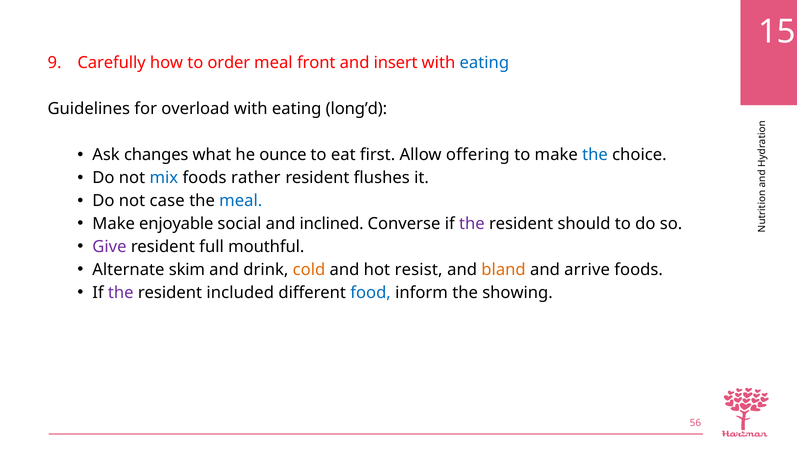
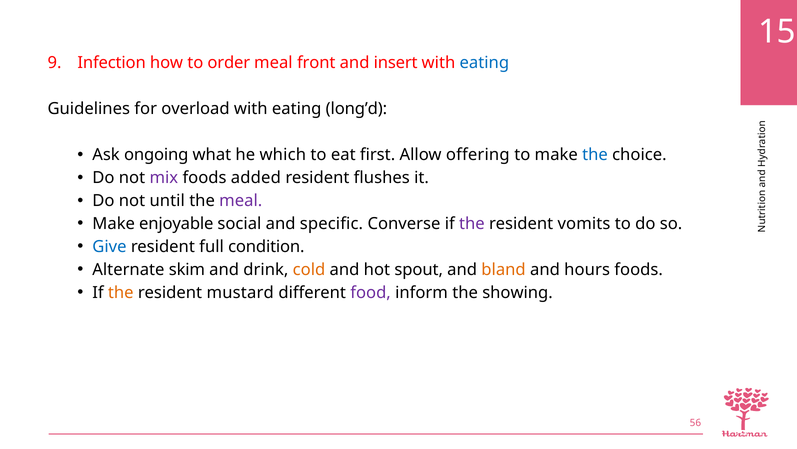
Carefully: Carefully -> Infection (112, 63)
changes: changes -> ongoing (156, 155)
ounce: ounce -> which (283, 155)
mix colour: blue -> purple (164, 177)
rather: rather -> added (256, 177)
case: case -> until (167, 200)
meal colour: blue -> purple (241, 200)
inclined: inclined -> specific (331, 223)
should: should -> vomits (584, 223)
Give colour: purple -> blue (109, 246)
mouthful: mouthful -> condition (266, 246)
resist: resist -> spout (419, 269)
arrive: arrive -> hours (587, 269)
the colour: purple -> orange (121, 292)
included: included -> mustard (240, 292)
food colour: blue -> purple (371, 292)
